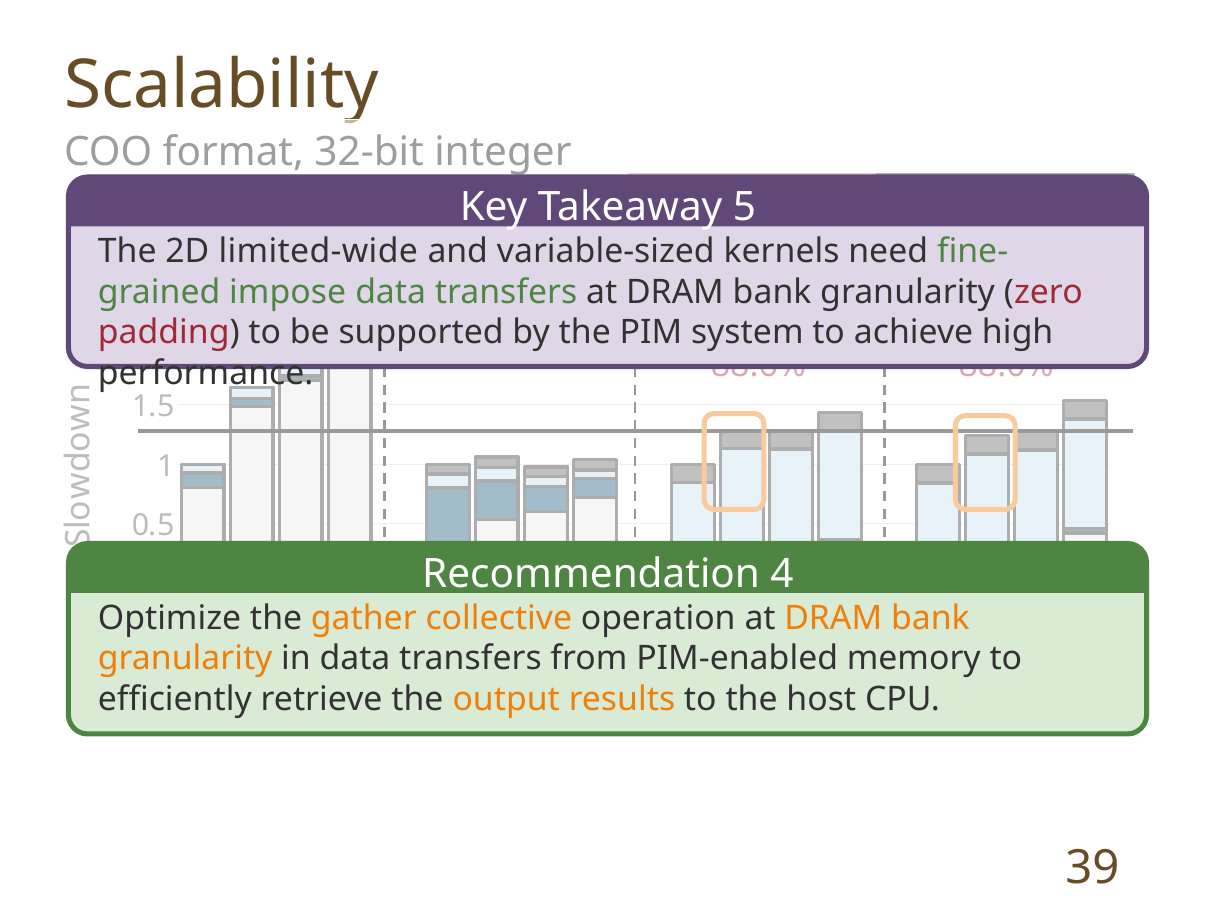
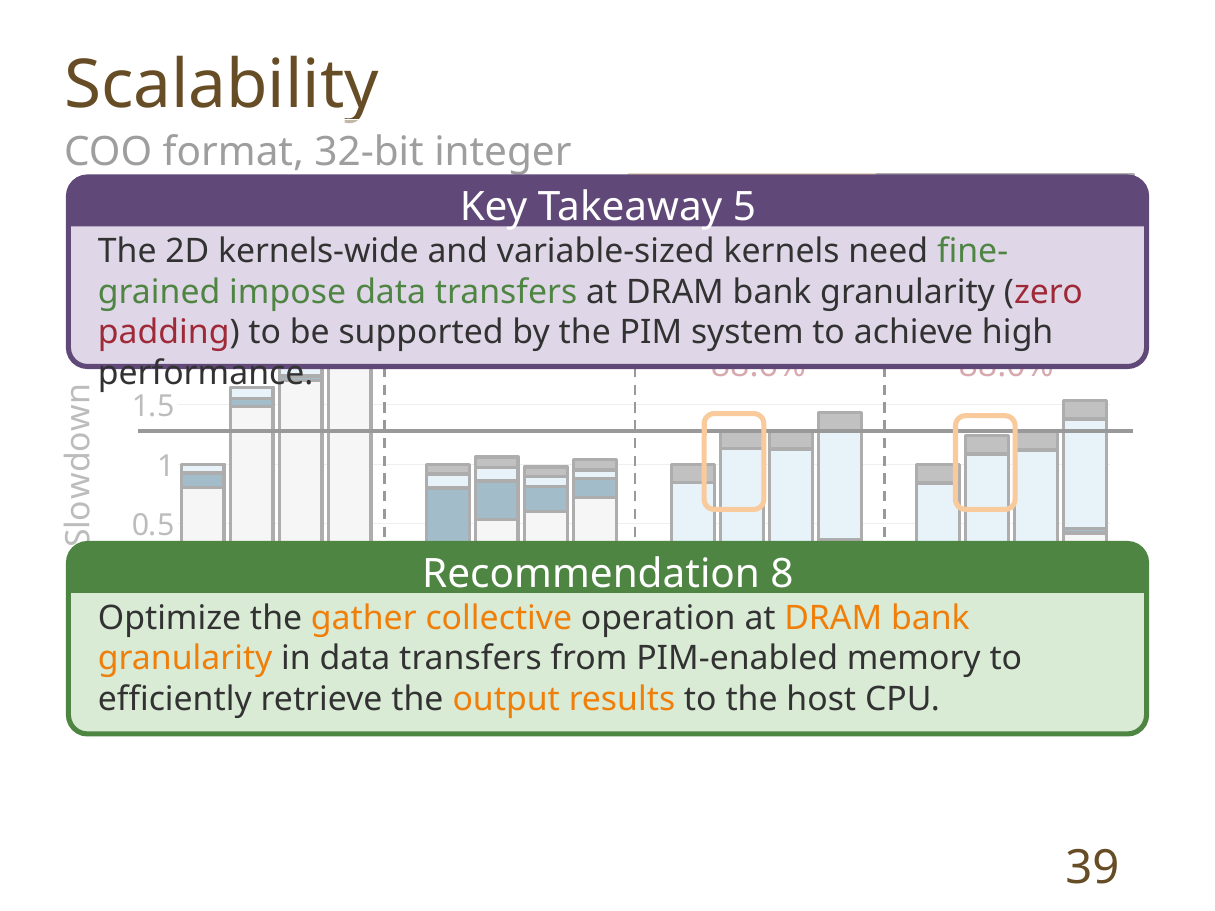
limited-wide: limited-wide -> kernels-wide (318, 252)
Recommendation 4: 4 -> 8 (782, 574)
